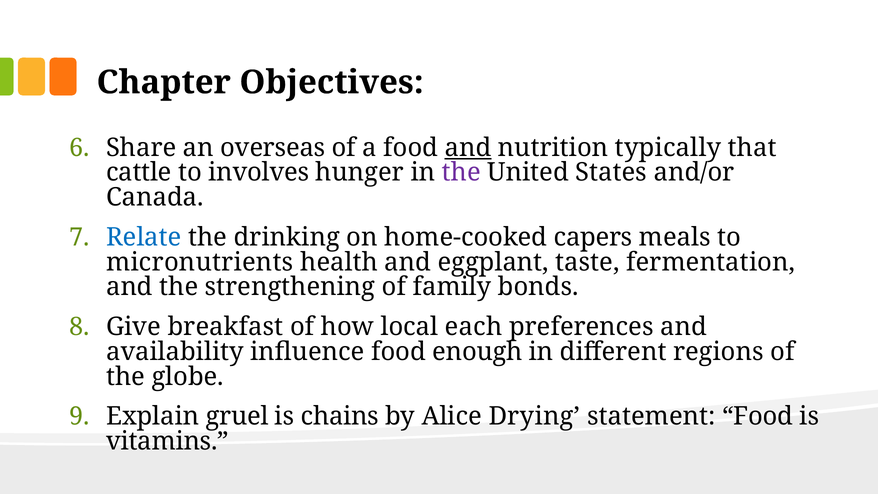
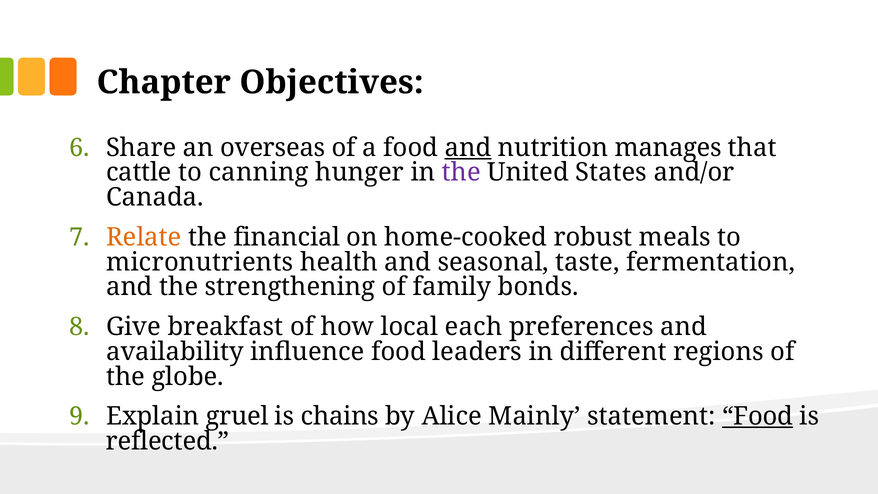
typically: typically -> manages (668, 148)
involves: involves -> canning (259, 173)
Relate colour: blue -> orange (144, 237)
drinking: drinking -> financial (287, 237)
capers: capers -> robust (593, 237)
eggplant: eggplant -> seasonal (493, 262)
enough: enough -> leaders (477, 352)
Drying: Drying -> Mainly (535, 416)
Food underline: none -> present (758, 416)
vitamins: vitamins -> reflected (168, 441)
